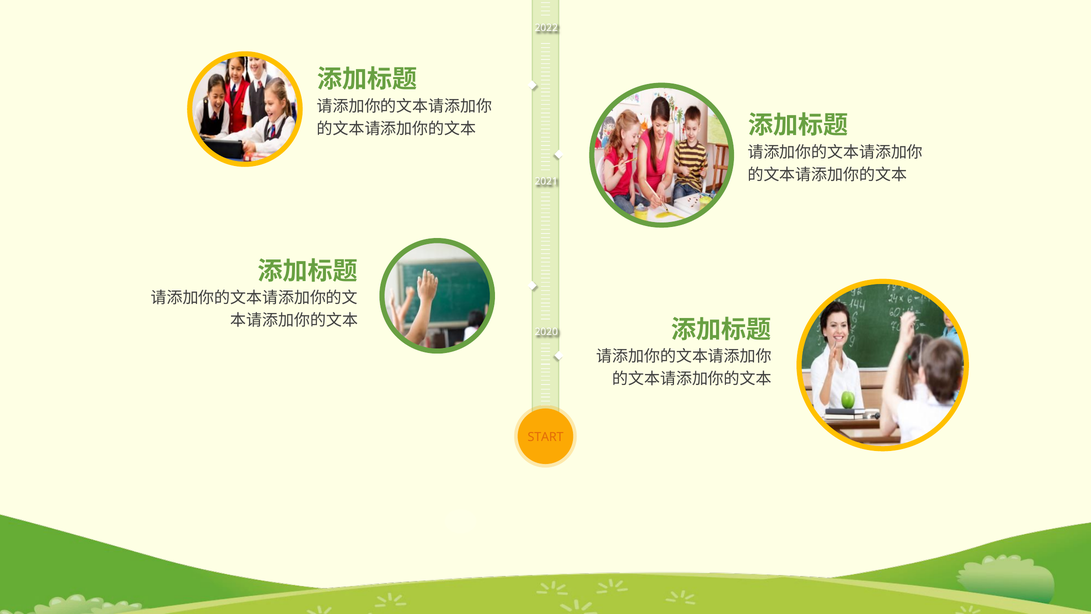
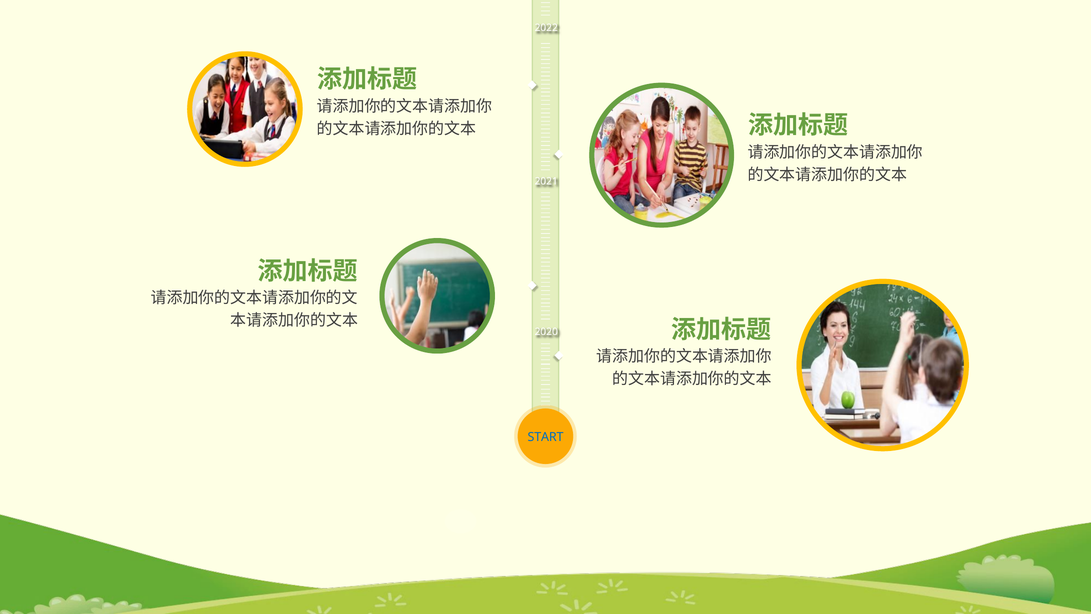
START colour: orange -> blue (546, 437)
